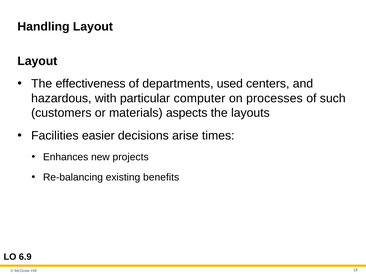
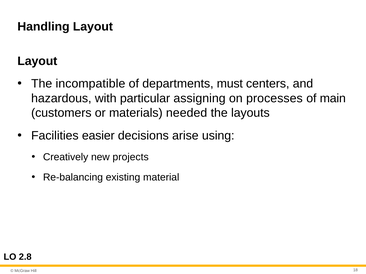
effectiveness: effectiveness -> incompatible (90, 84)
used: used -> must (230, 84)
computer: computer -> assigning (200, 99)
such: such -> main (333, 99)
aspects: aspects -> needed (187, 113)
times: times -> using (218, 136)
Enhances: Enhances -> Creatively (66, 157)
benefits: benefits -> material (161, 178)
6.9: 6.9 -> 2.8 (25, 257)
